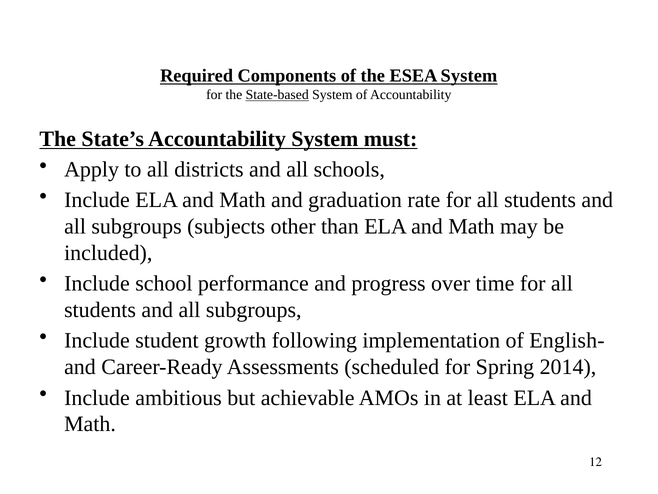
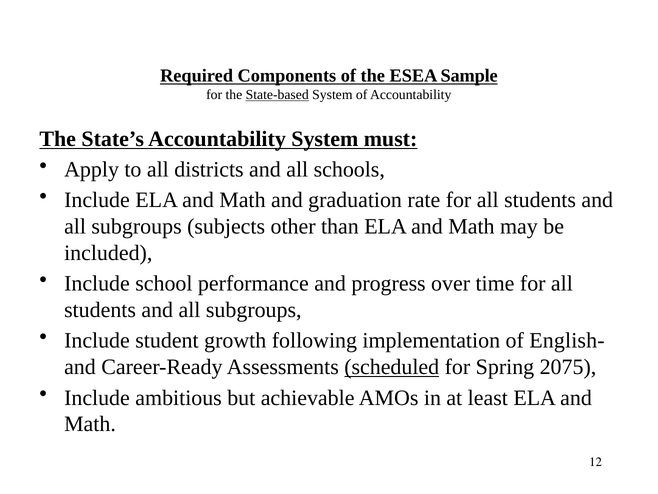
ESEA System: System -> Sample (469, 76)
scheduled underline: none -> present (392, 367)
2014: 2014 -> 2075 (568, 367)
